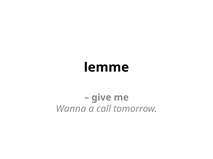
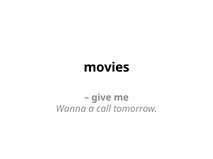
lemme: lemme -> movies (107, 68)
